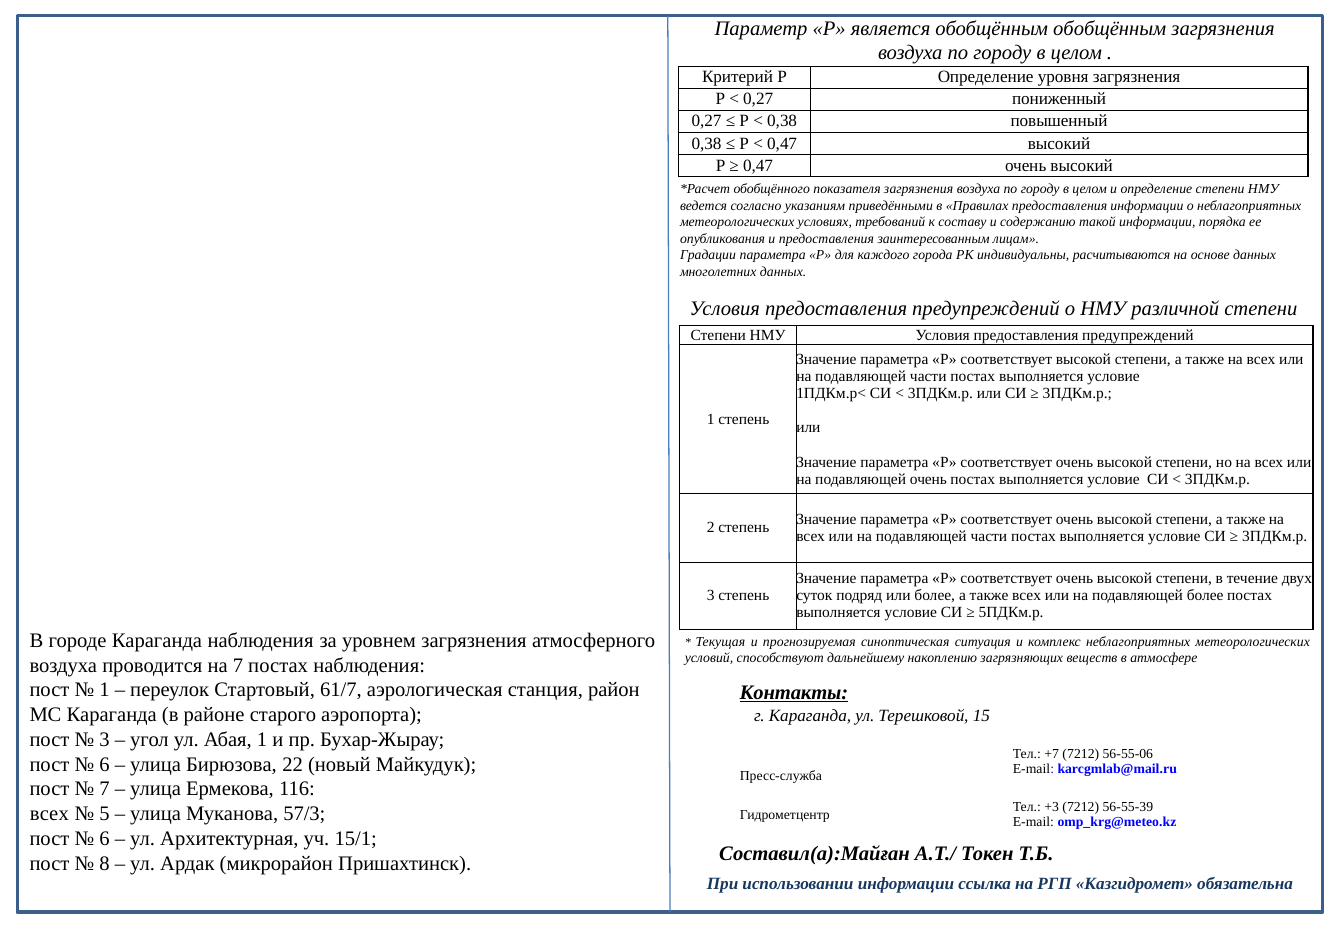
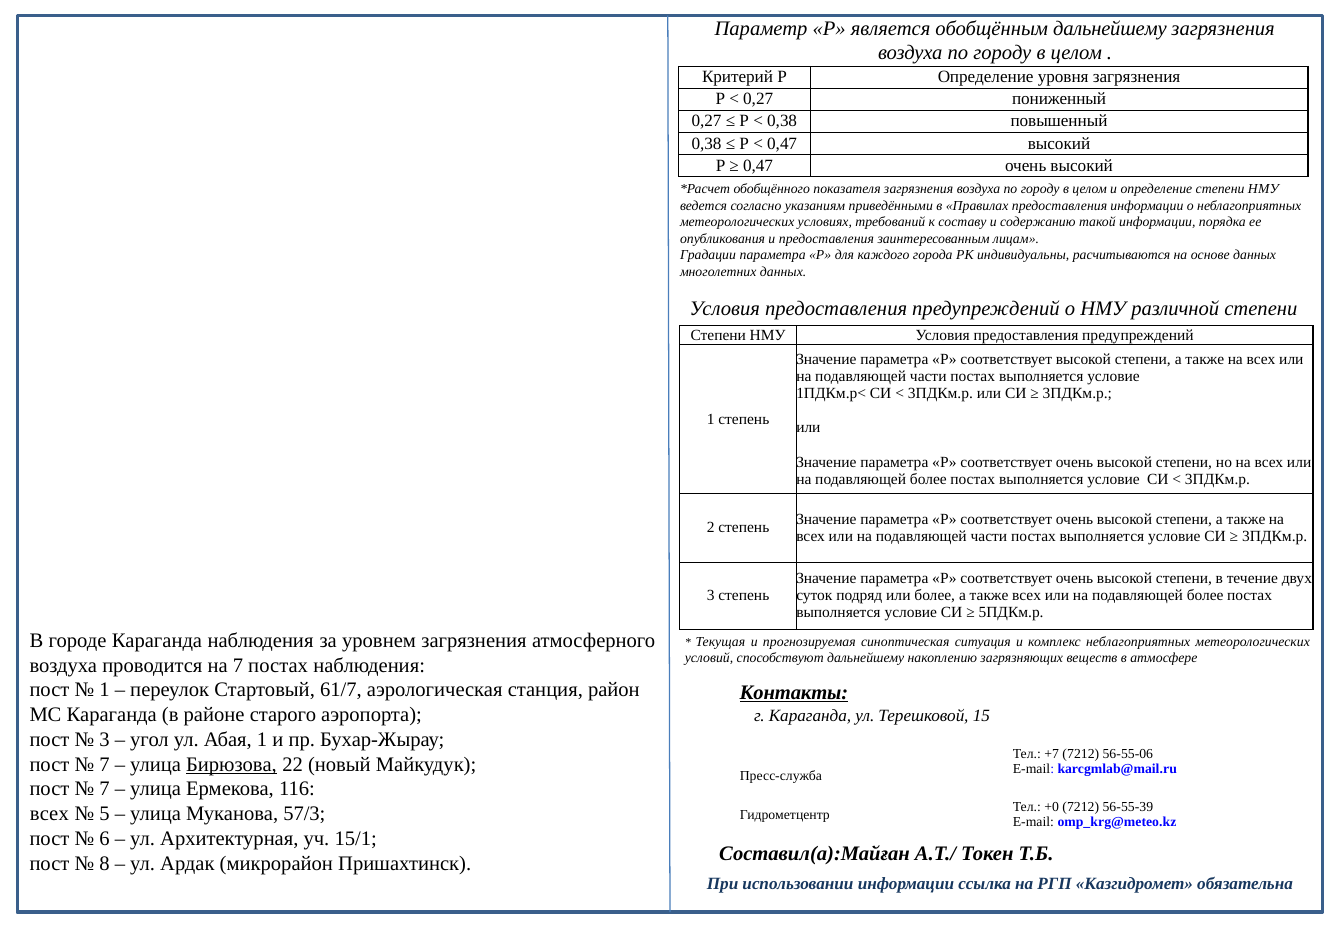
обобщённым обобщённым: обобщённым -> дальнейшему (1110, 28)
очень: очень -> более (928, 479)
6: 6 -> 7 (104, 764)
Бирюзова underline: none -> present (231, 764)
+3: +3 -> +0 (1052, 807)
